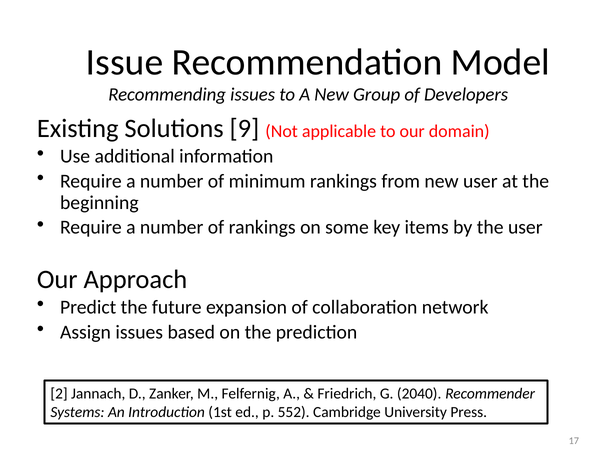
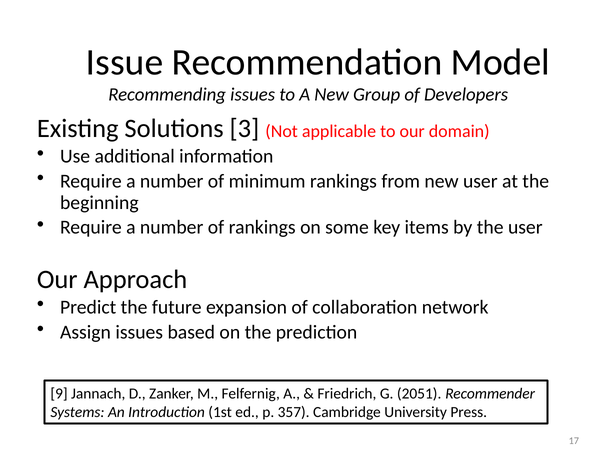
9: 9 -> 3 (244, 129)
2: 2 -> 9 (59, 394)
2040: 2040 -> 2051 (419, 394)
552: 552 -> 357 (294, 412)
